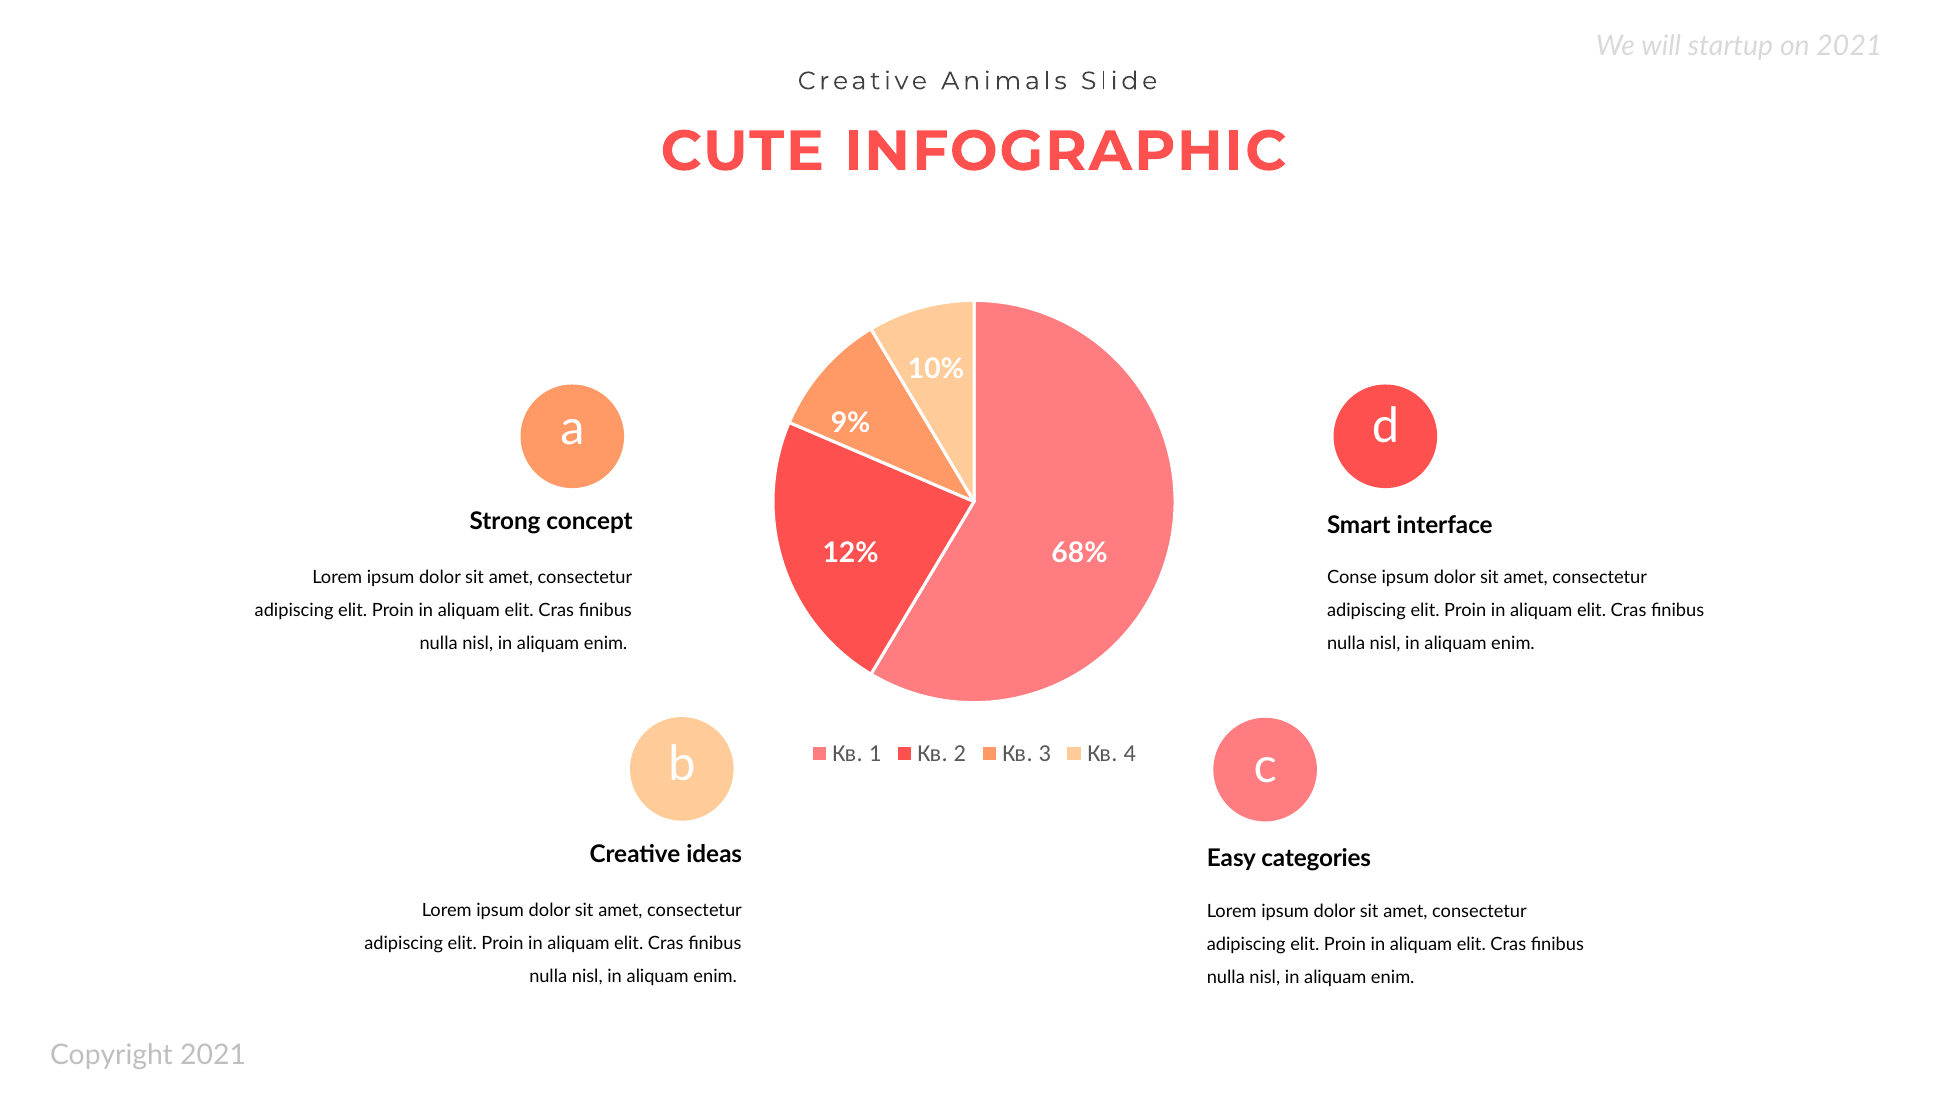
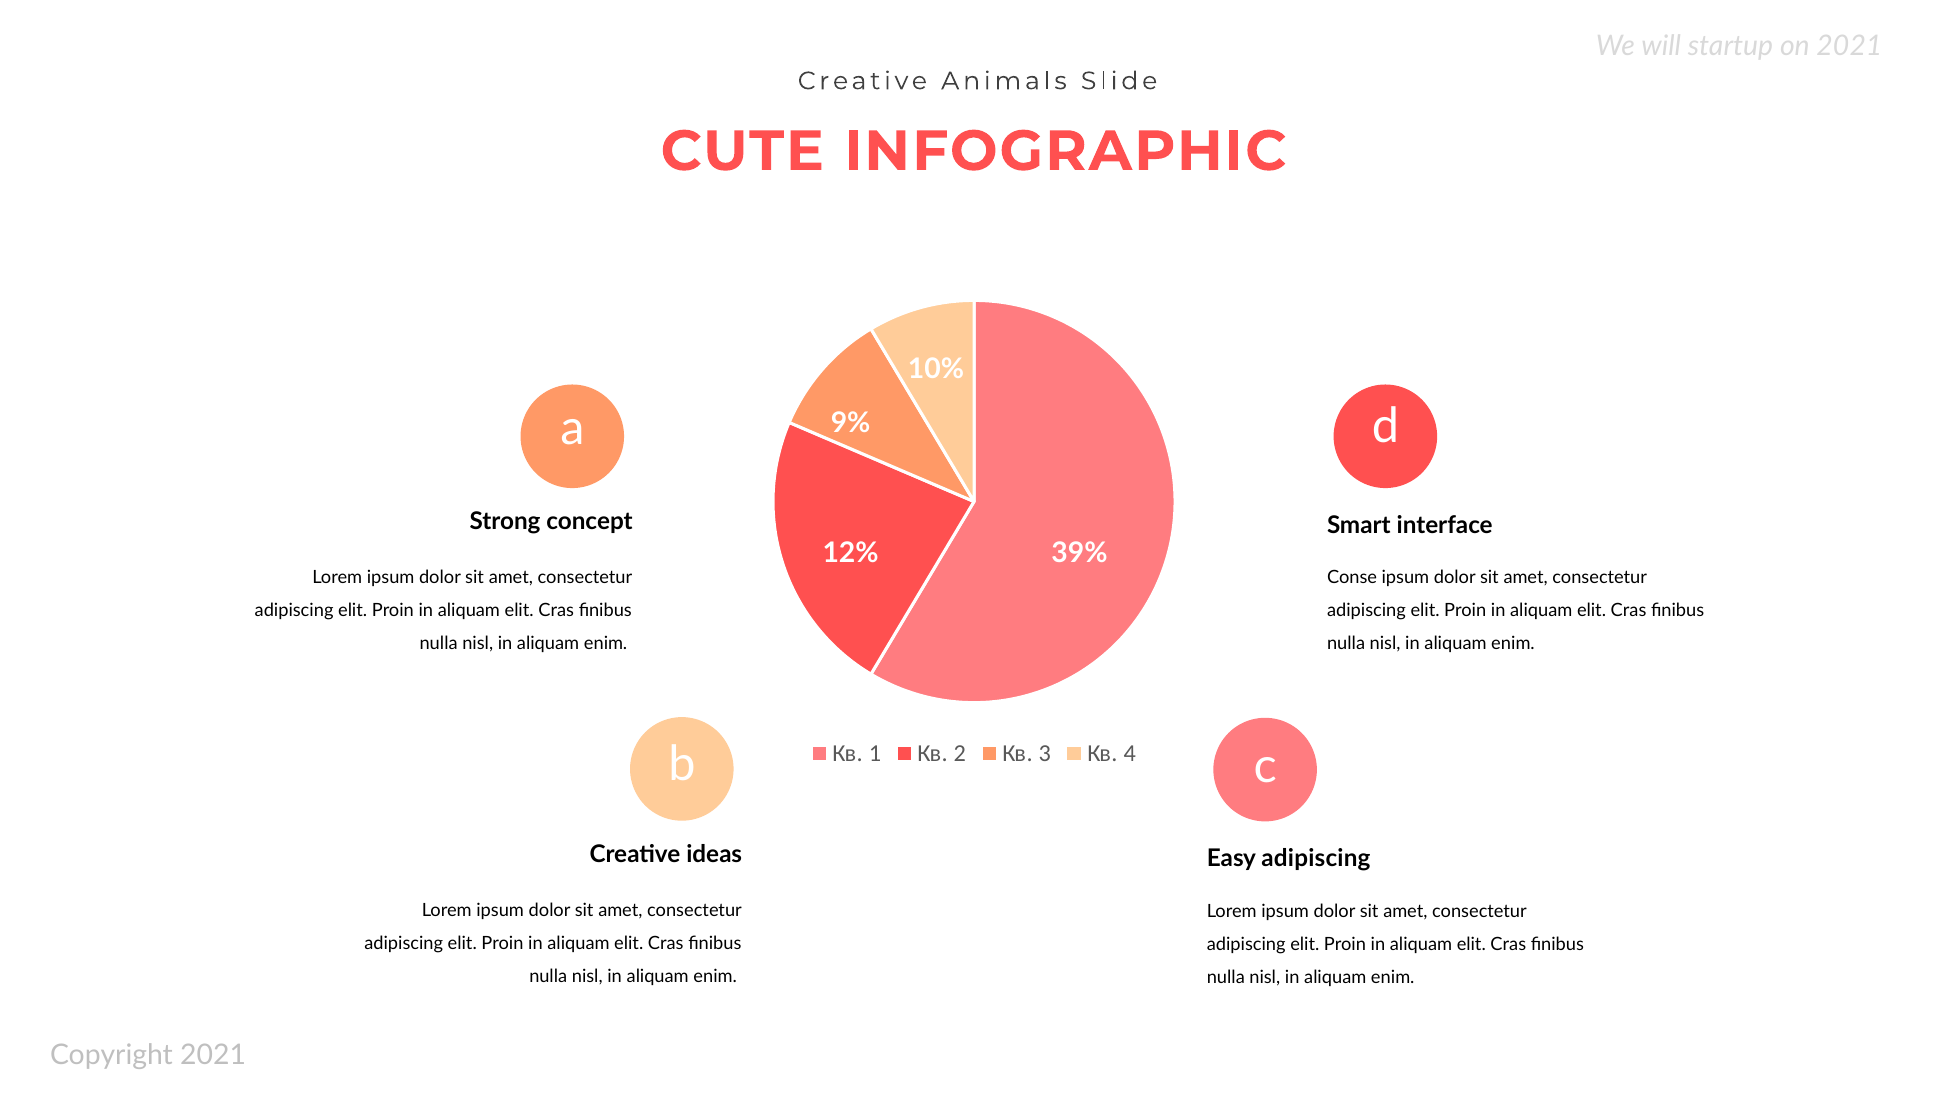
68%: 68% -> 39% (1079, 553)
Easy categories: categories -> adipiscing (1316, 858)
